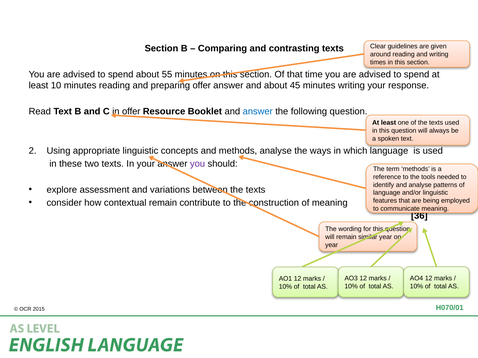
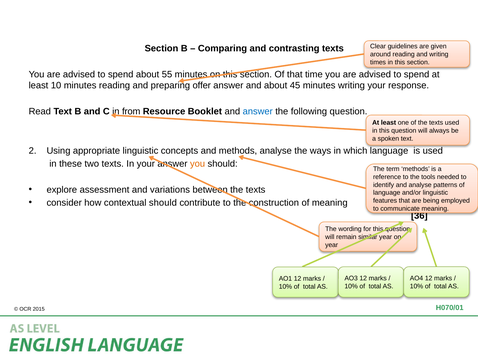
offer: offer -> from (131, 112)
you colour: purple -> orange (198, 164)
contextual remain: remain -> should (163, 203)
